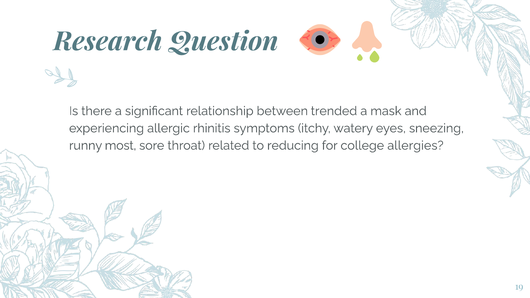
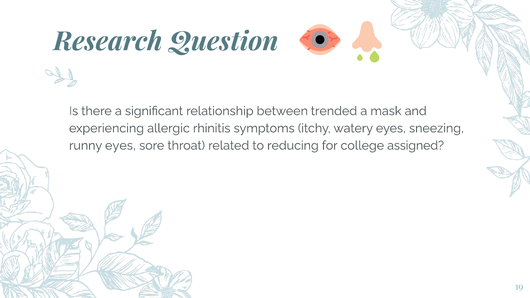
runny most: most -> eyes (120, 146)
allergies: allergies -> assigned (416, 146)
